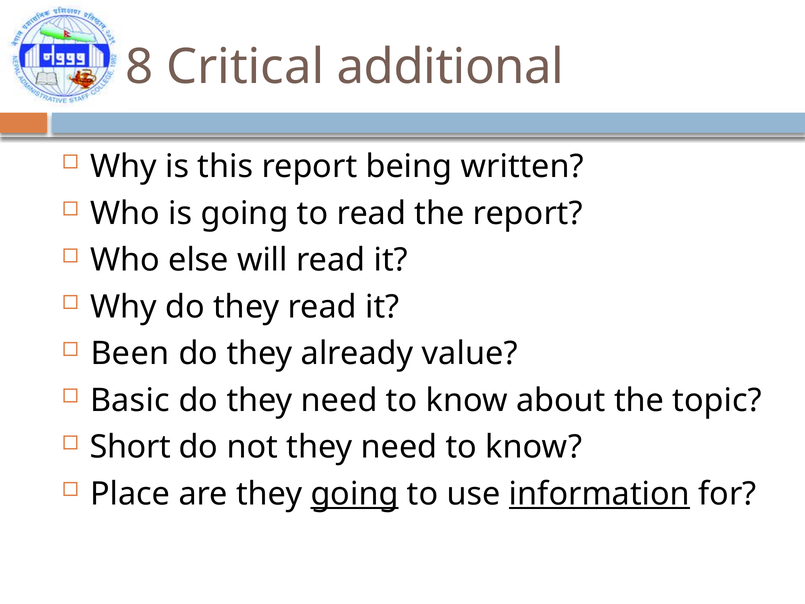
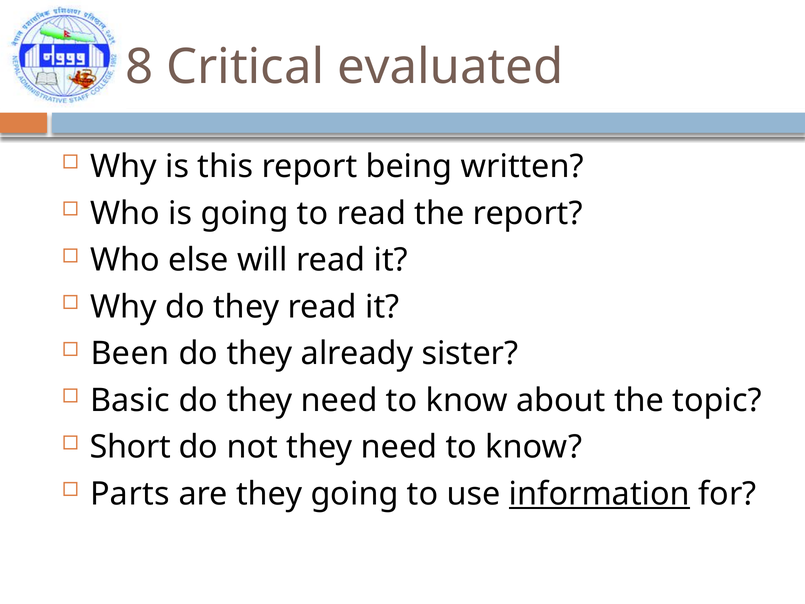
additional: additional -> evaluated (450, 67)
value: value -> sister (470, 354)
Place: Place -> Parts (130, 494)
going underline: present -> none (355, 494)
